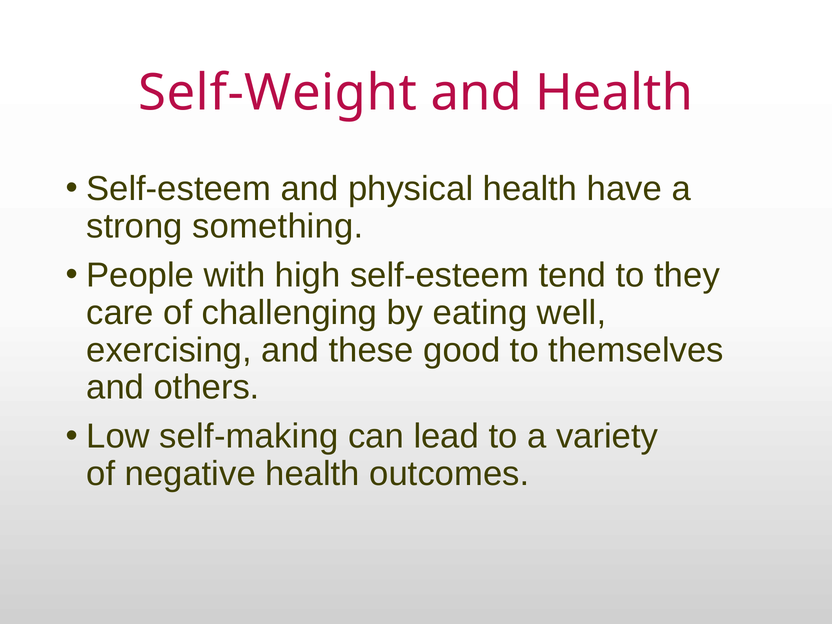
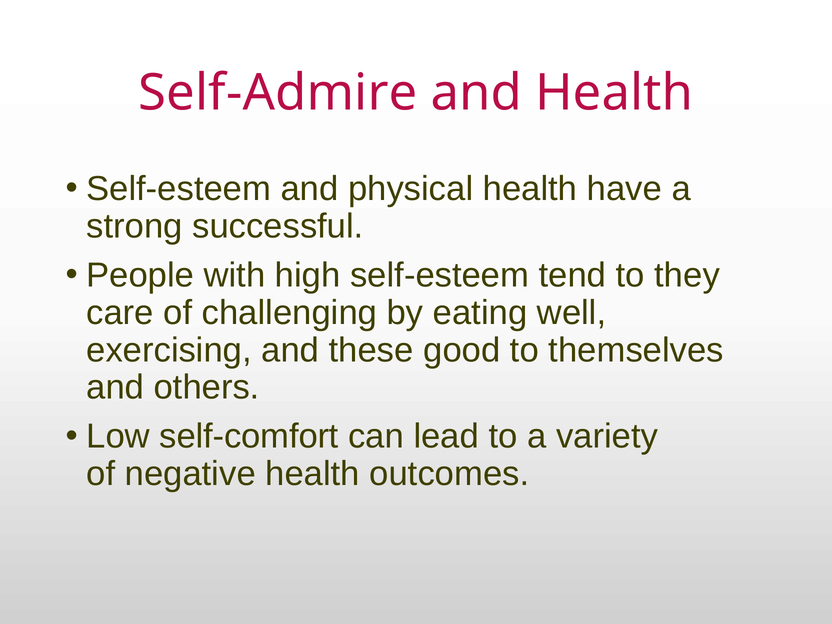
Self-Weight: Self-Weight -> Self-Admire (278, 93)
something: something -> successful (278, 226)
self-making: self-making -> self-comfort (249, 437)
